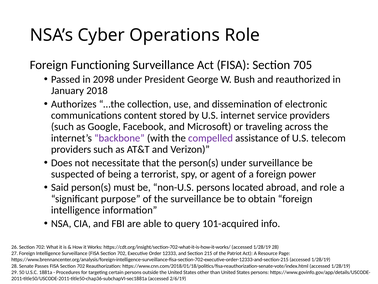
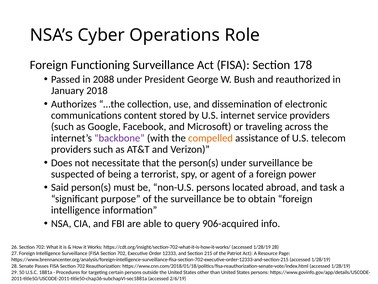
705: 705 -> 178 (303, 65)
2098: 2098 -> 2088 (104, 79)
compelled colour: purple -> orange (210, 138)
and role: role -> task (328, 187)
101-acquired: 101-acquired -> 906-acquired (231, 223)
